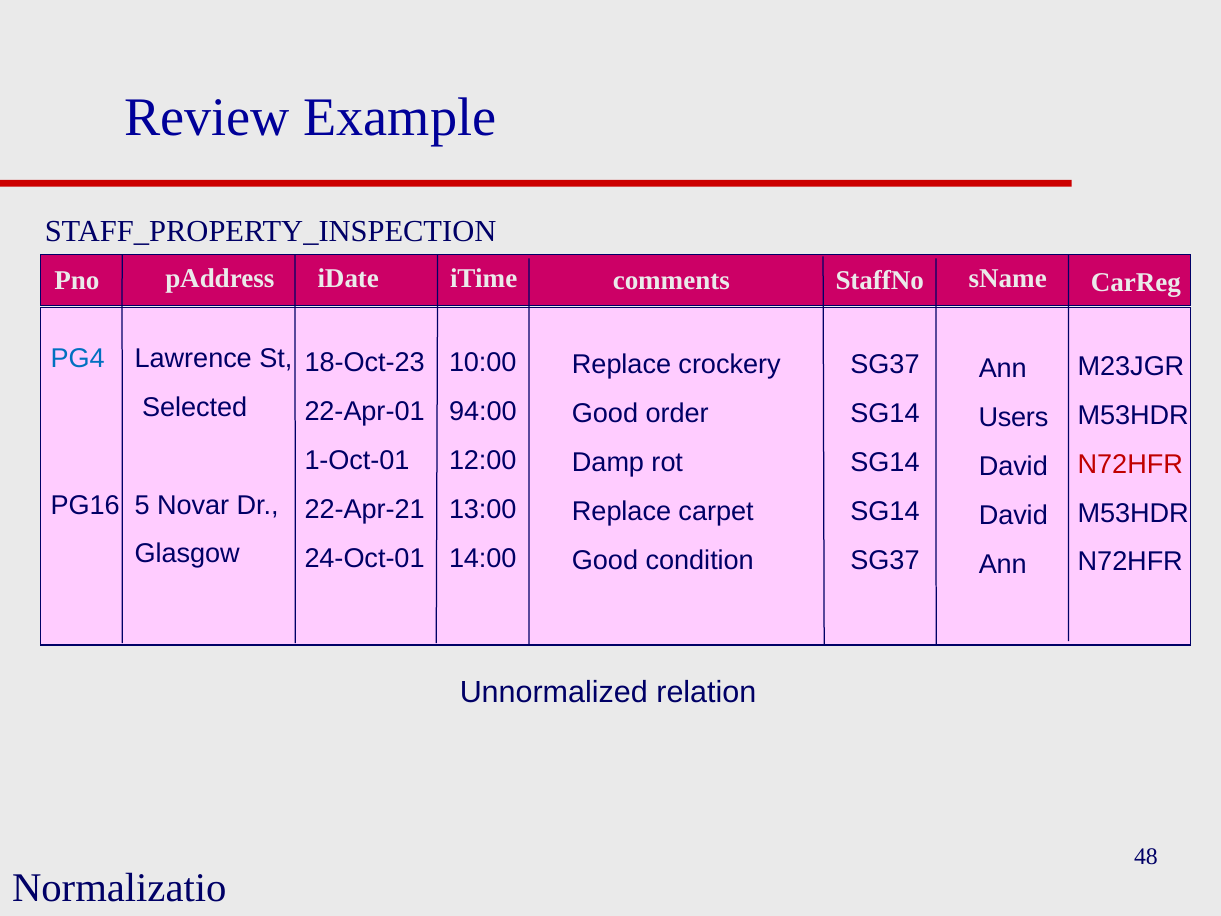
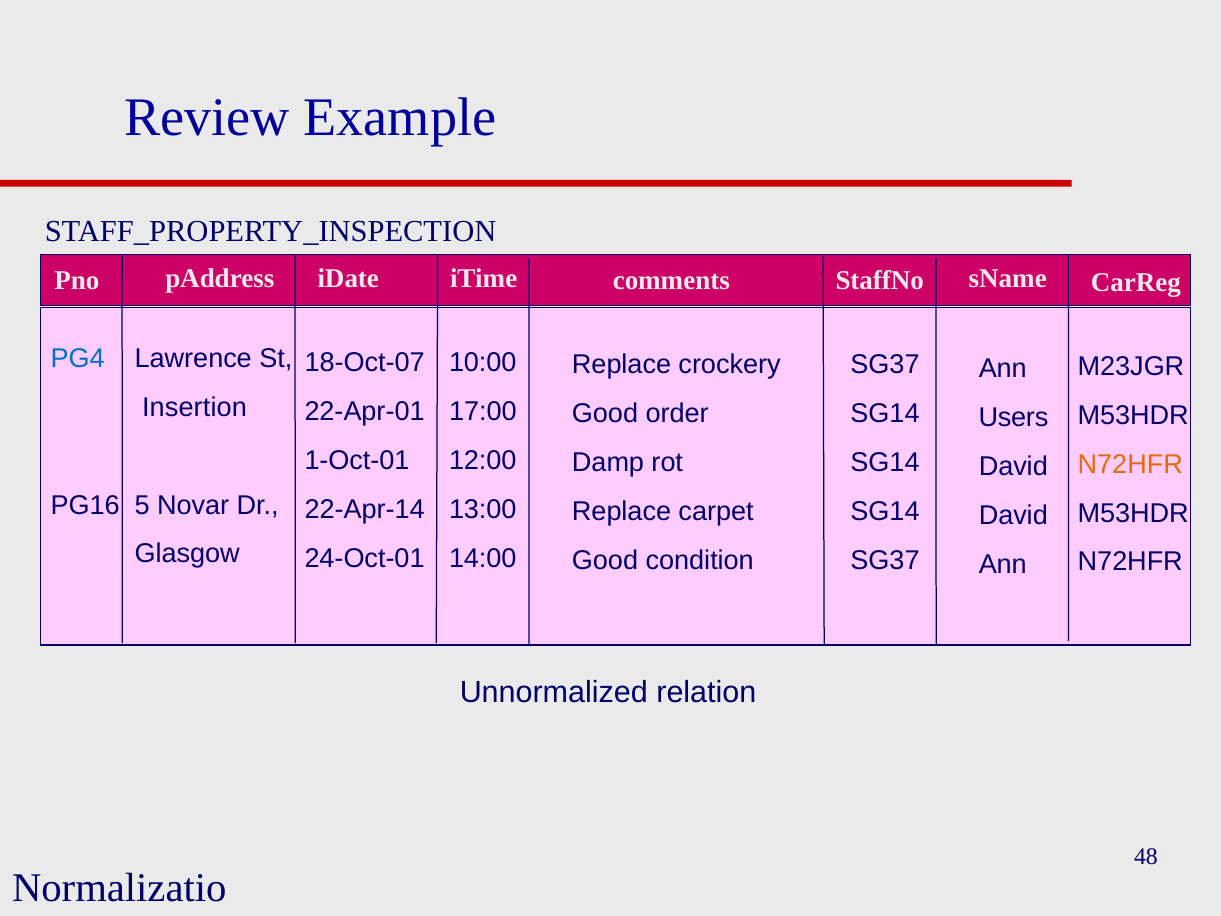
18-Oct-23: 18-Oct-23 -> 18-Oct-07 (365, 363)
Selected: Selected -> Insertion (194, 407)
94:00: 94:00 -> 17:00 (483, 412)
N72HFR colour: red -> orange (1130, 464)
22-Apr-21: 22-Apr-21 -> 22-Apr-14 (365, 509)
